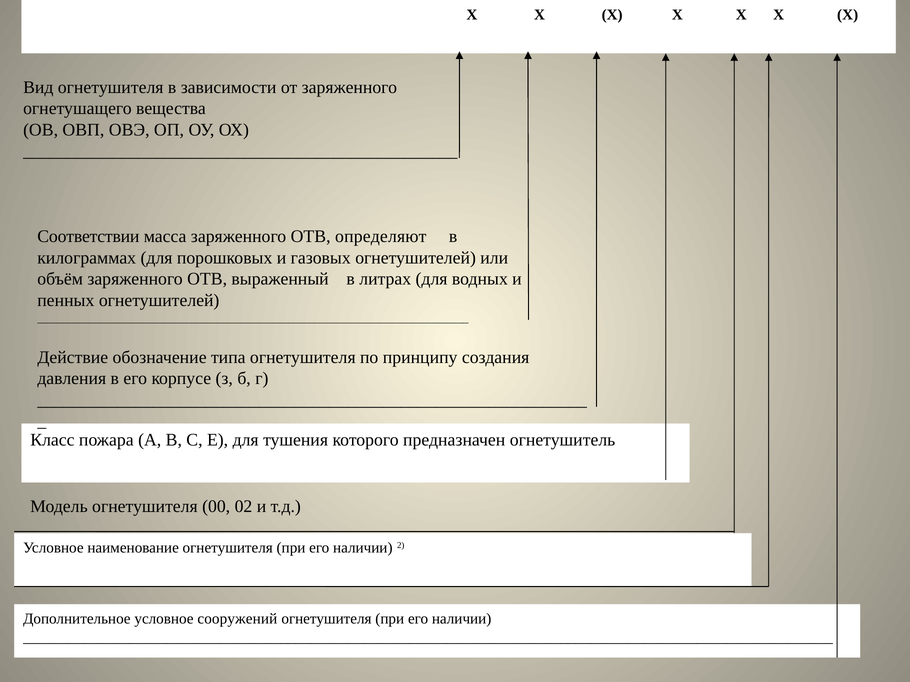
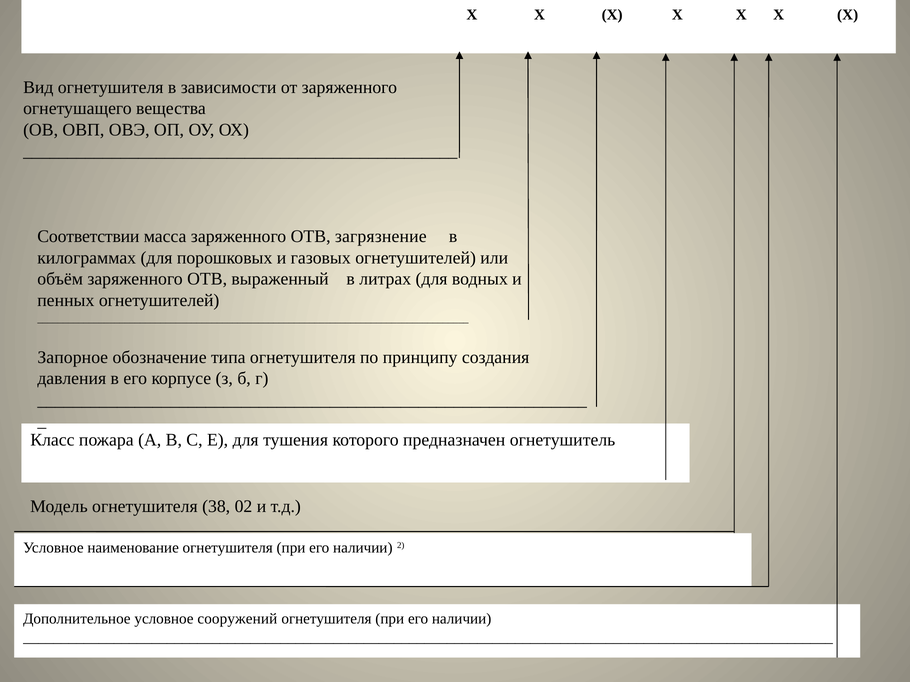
определяют: определяют -> загрязнение (381, 237)
Действие: Действие -> Запорное (73, 358)
00: 00 -> 38 (216, 507)
